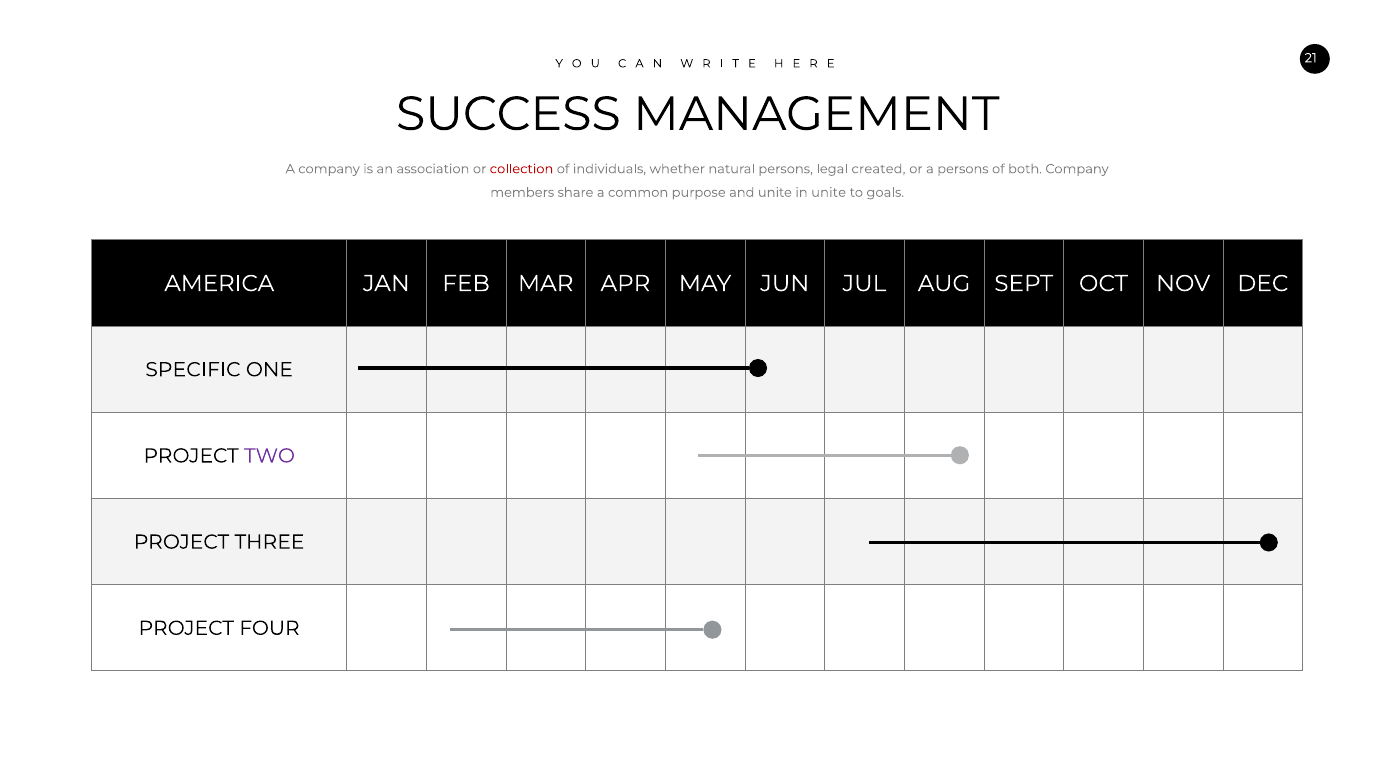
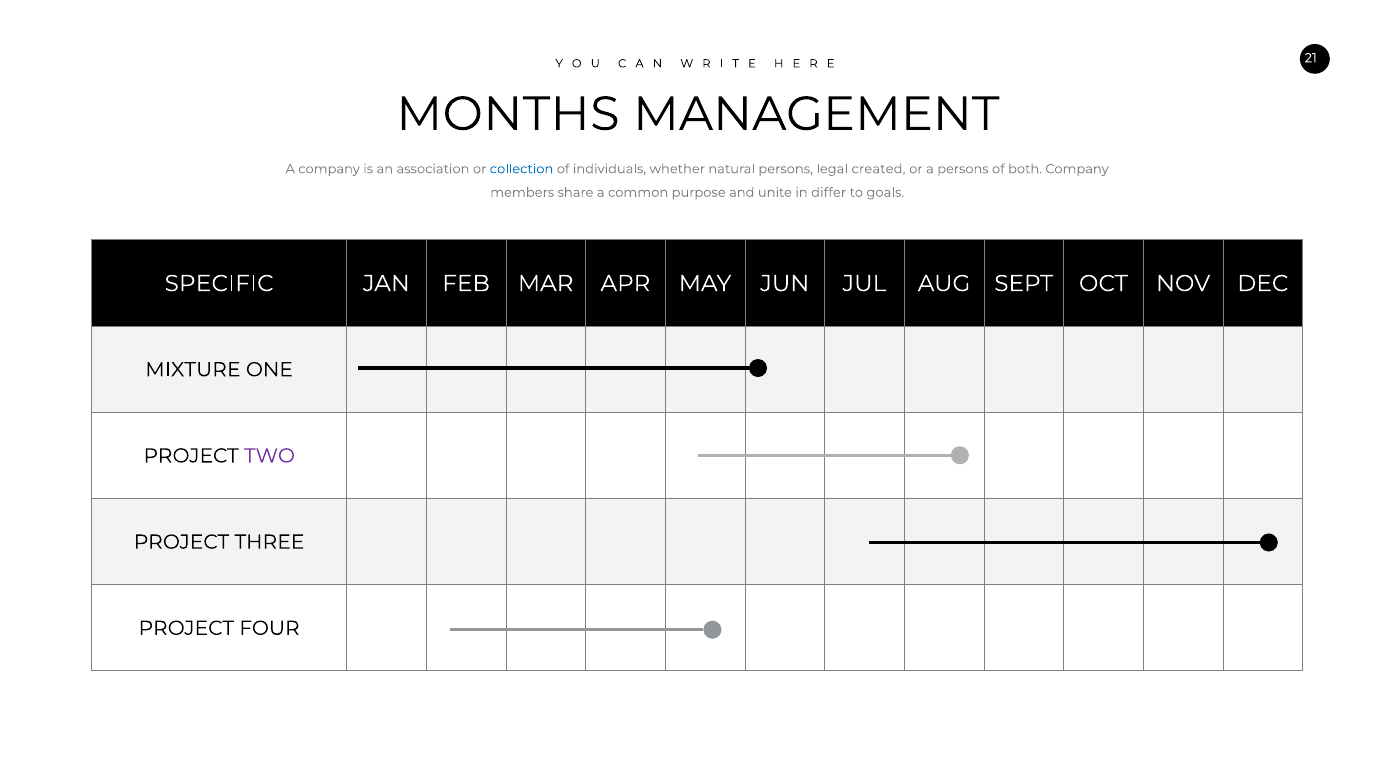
SUCCESS: SUCCESS -> MONTHS (508, 114)
collection colour: red -> blue (522, 169)
in unite: unite -> differ (829, 193)
AMERICA: AMERICA -> SPECIFIC (219, 284)
SPECIFIC: SPECIFIC -> MIXTURE (193, 370)
